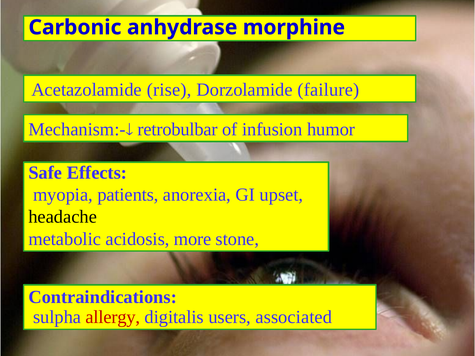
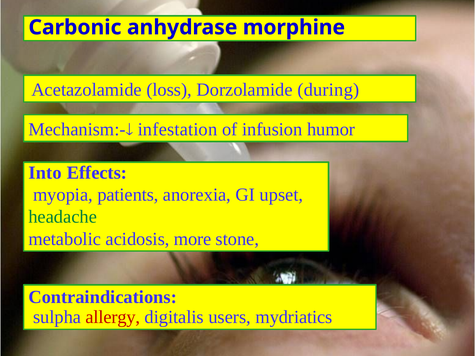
rise: rise -> loss (169, 90)
failure: failure -> during (328, 90)
retrobulbar: retrobulbar -> infestation (177, 129)
Safe: Safe -> Into (45, 173)
headache colour: black -> green (63, 217)
associated: associated -> mydriatics (294, 317)
